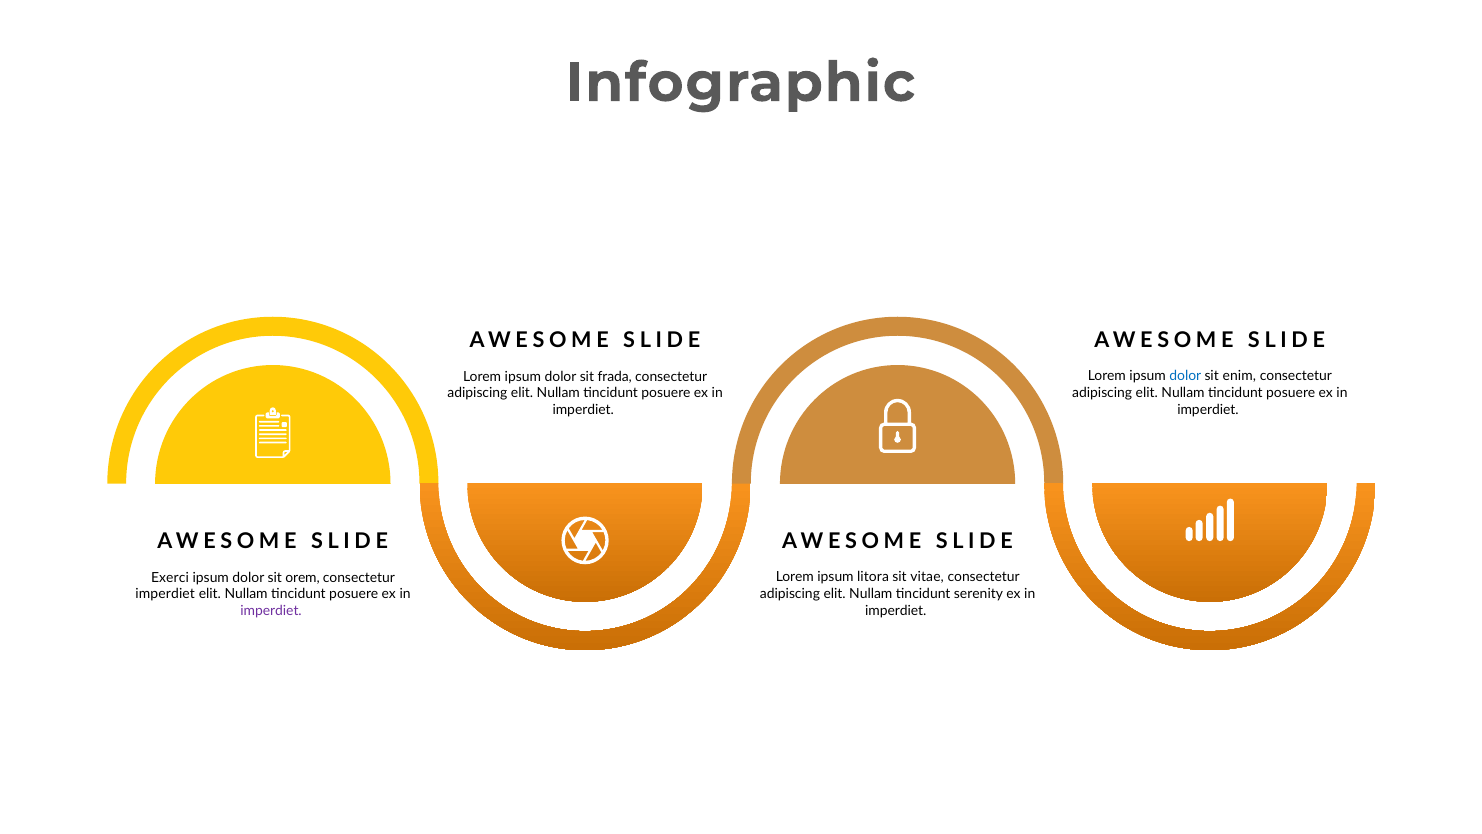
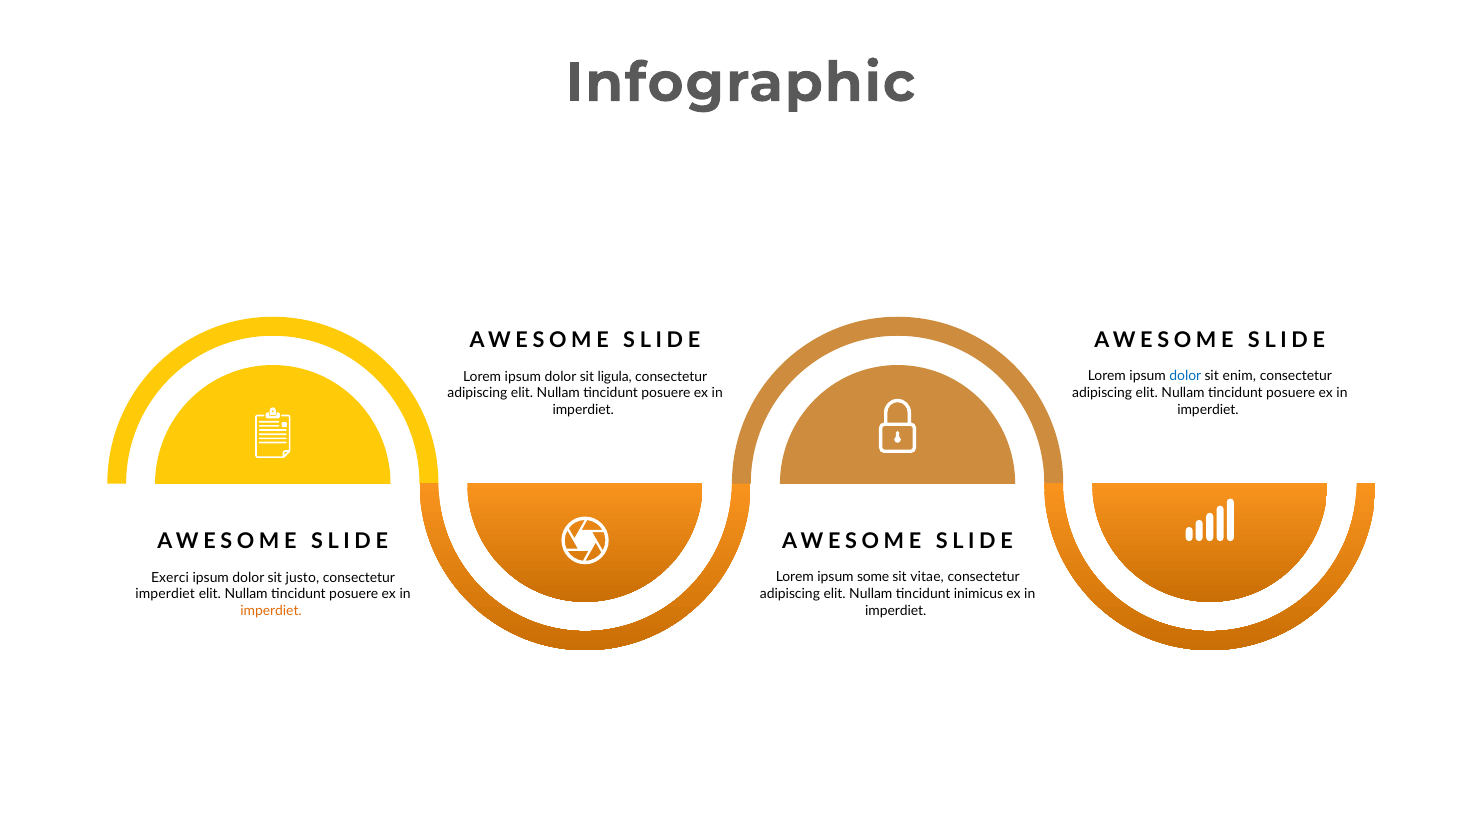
frada: frada -> ligula (615, 376)
litora: litora -> some (873, 577)
orem: orem -> justo (302, 577)
serenity: serenity -> inimicus (979, 594)
imperdiet colour: purple -> orange (271, 611)
